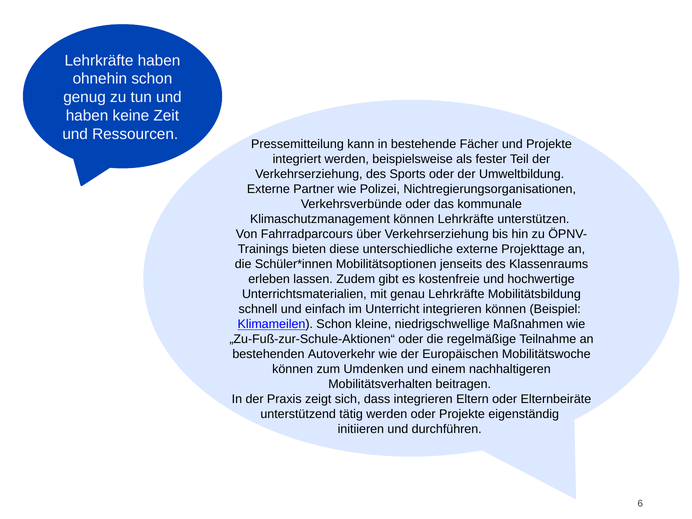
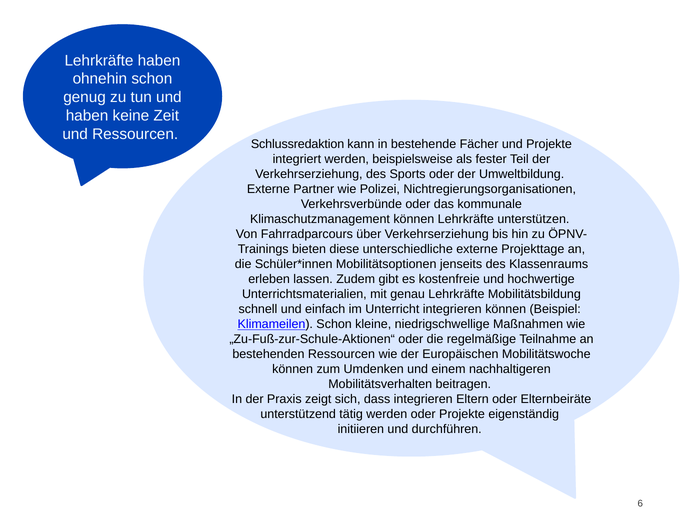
Pressemitteilung: Pressemitteilung -> Schlussredaktion (298, 144)
bestehenden Autoverkehr: Autoverkehr -> Ressourcen (341, 354)
